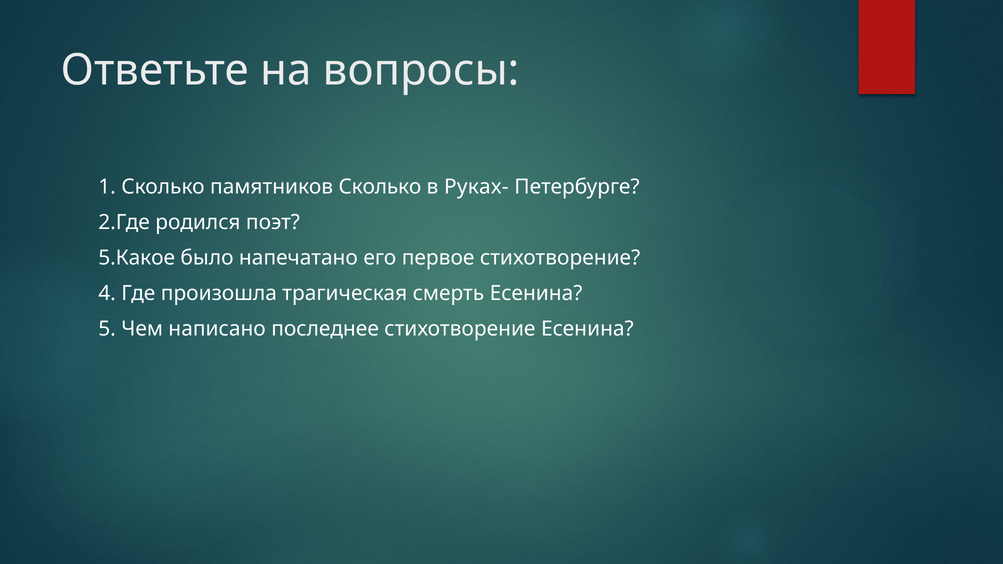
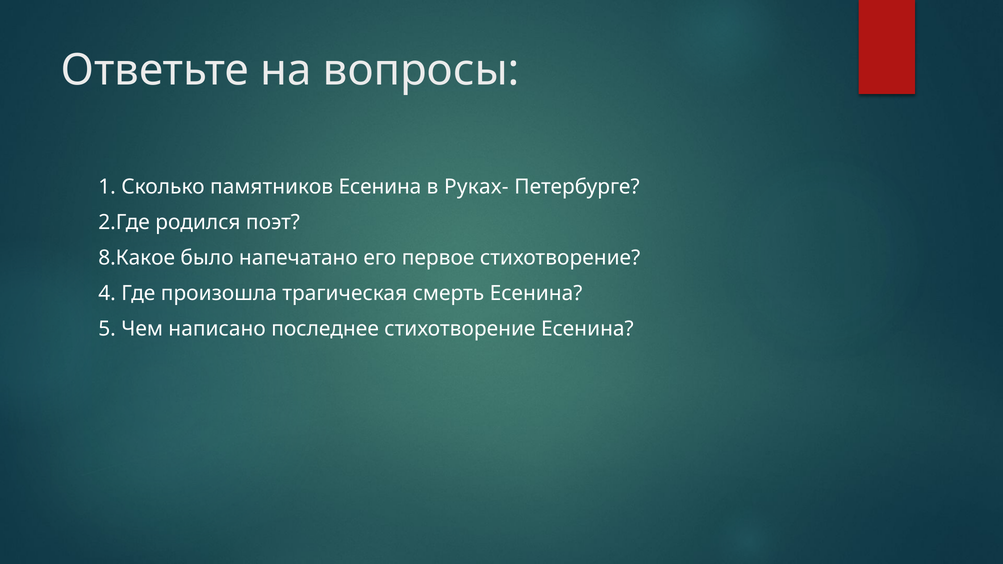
памятников Сколько: Сколько -> Есенина (380, 187)
5.Какое: 5.Какое -> 8.Какое (137, 258)
